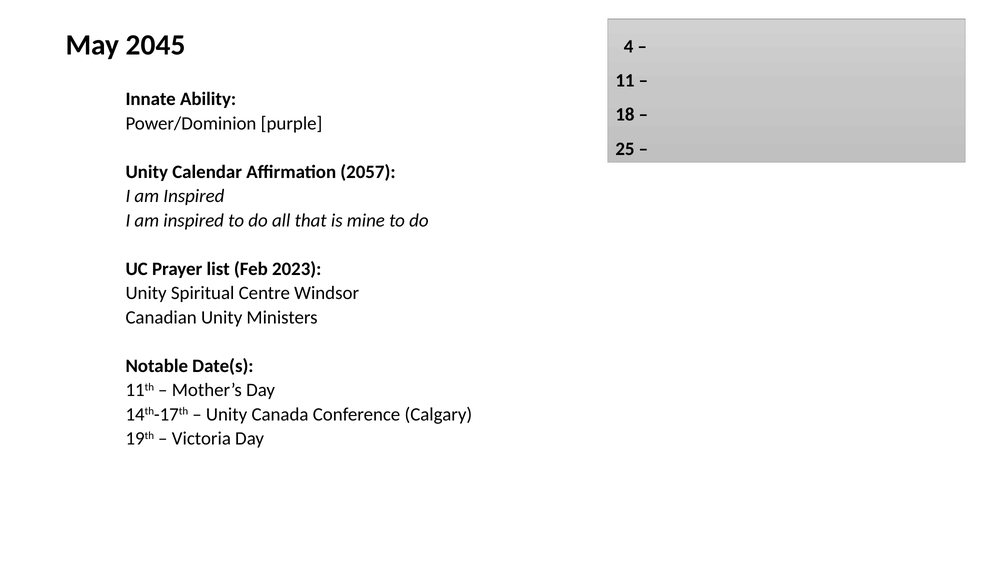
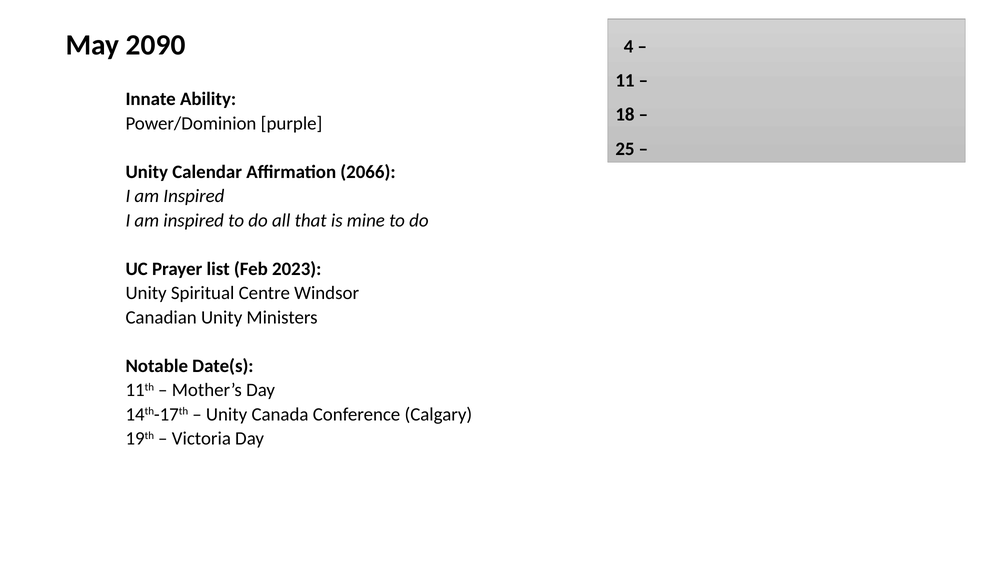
2045: 2045 -> 2090 (156, 45)
2057: 2057 -> 2066 (368, 172)
